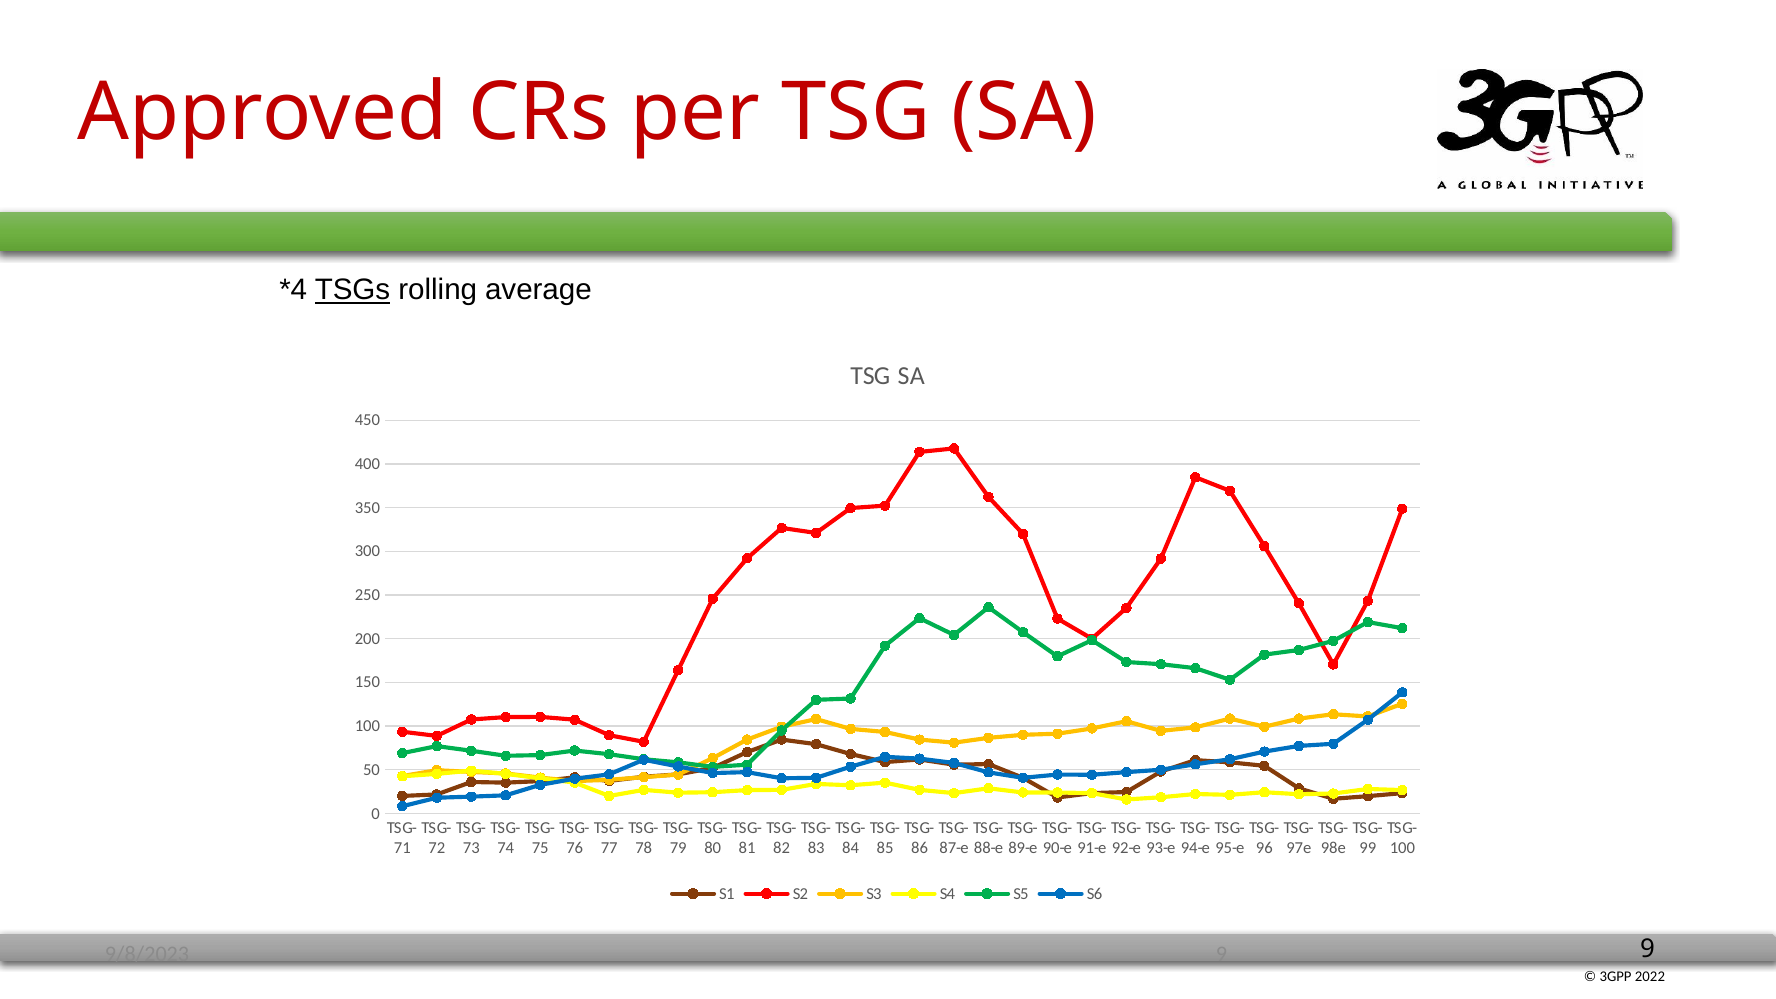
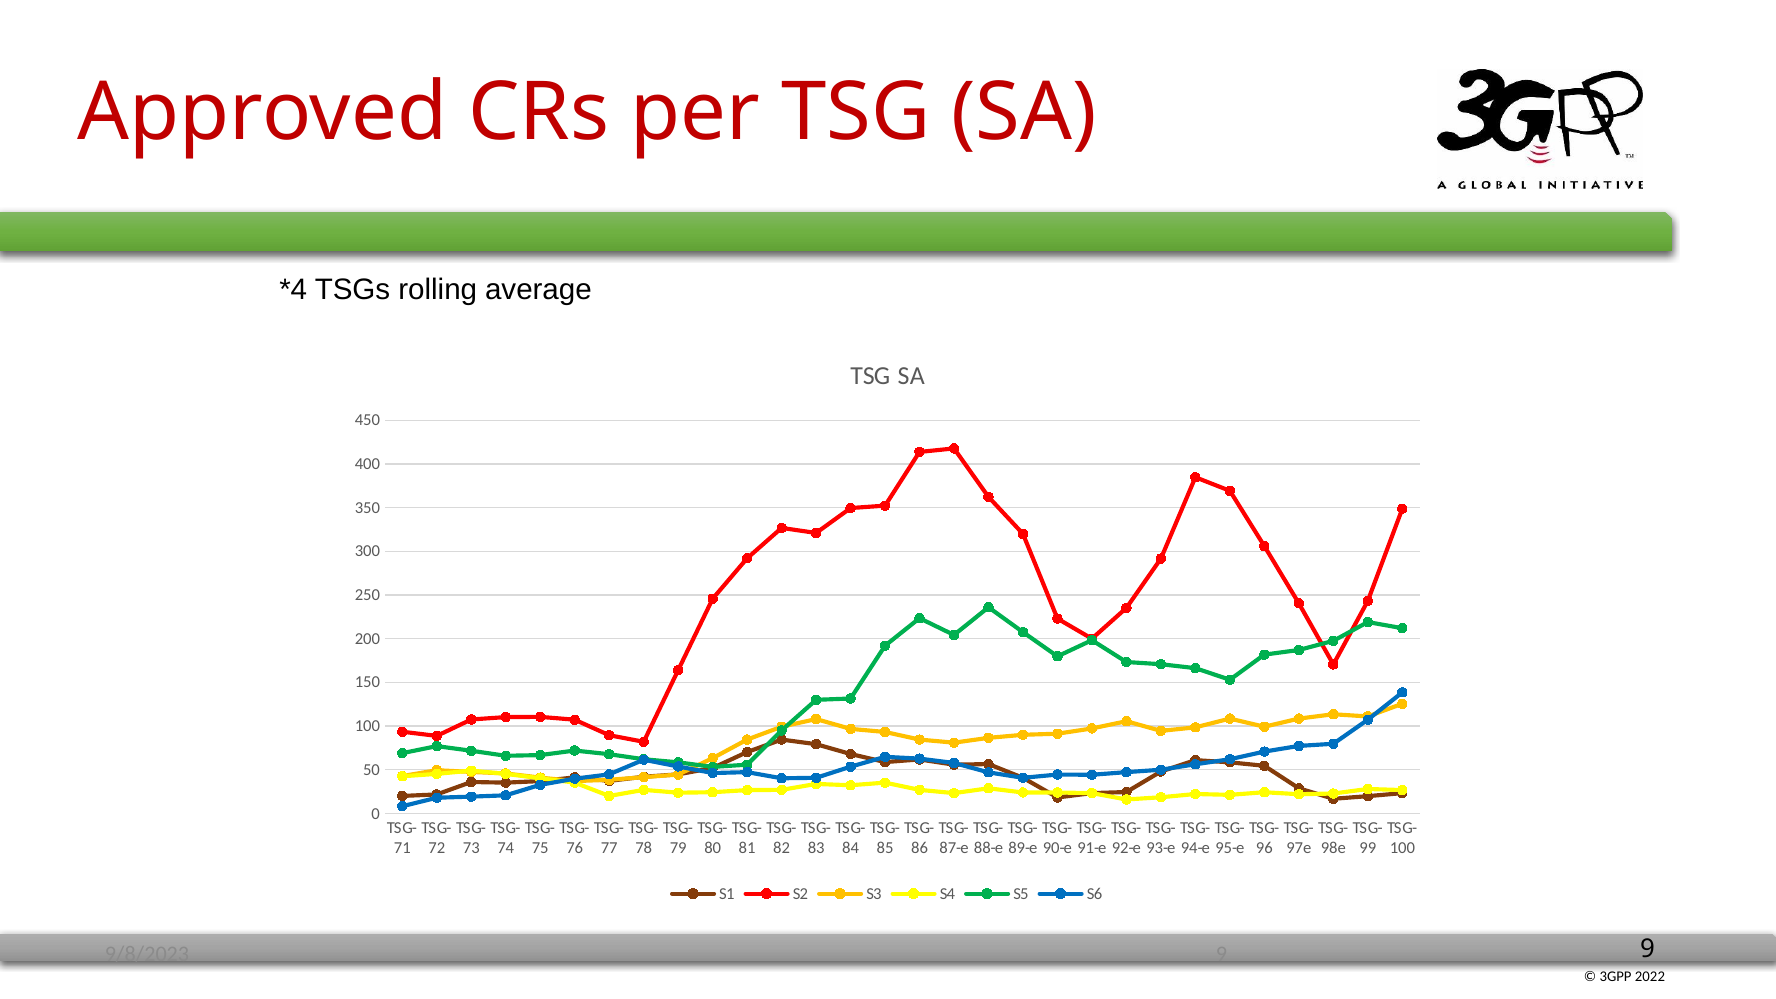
TSGs underline: present -> none (353, 290)
